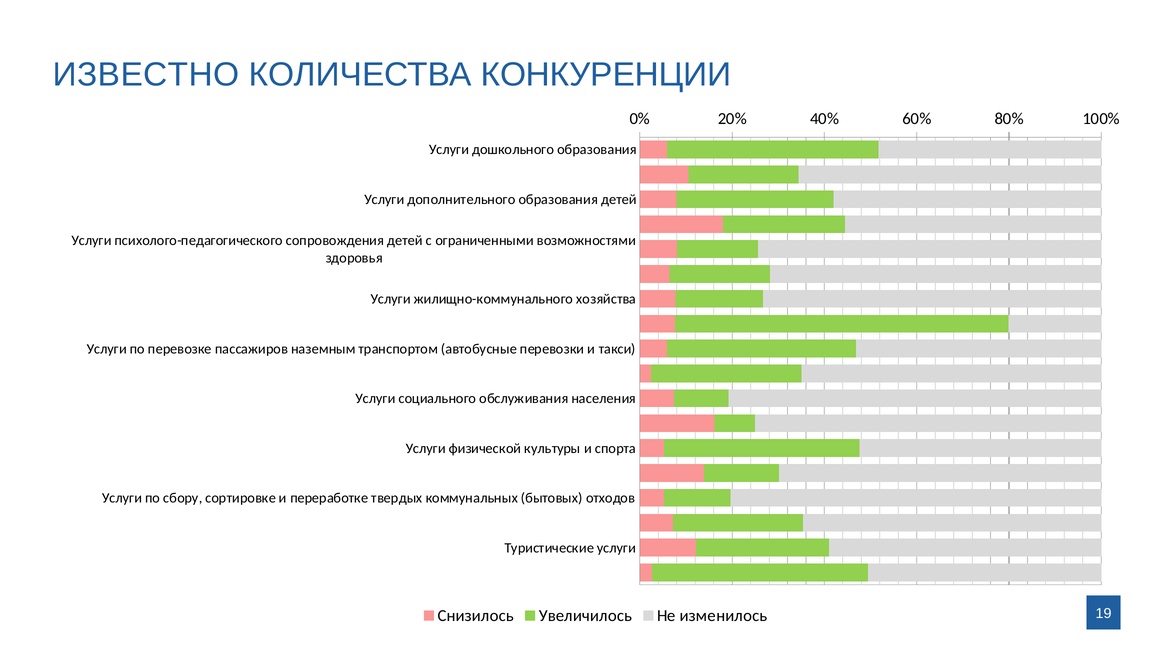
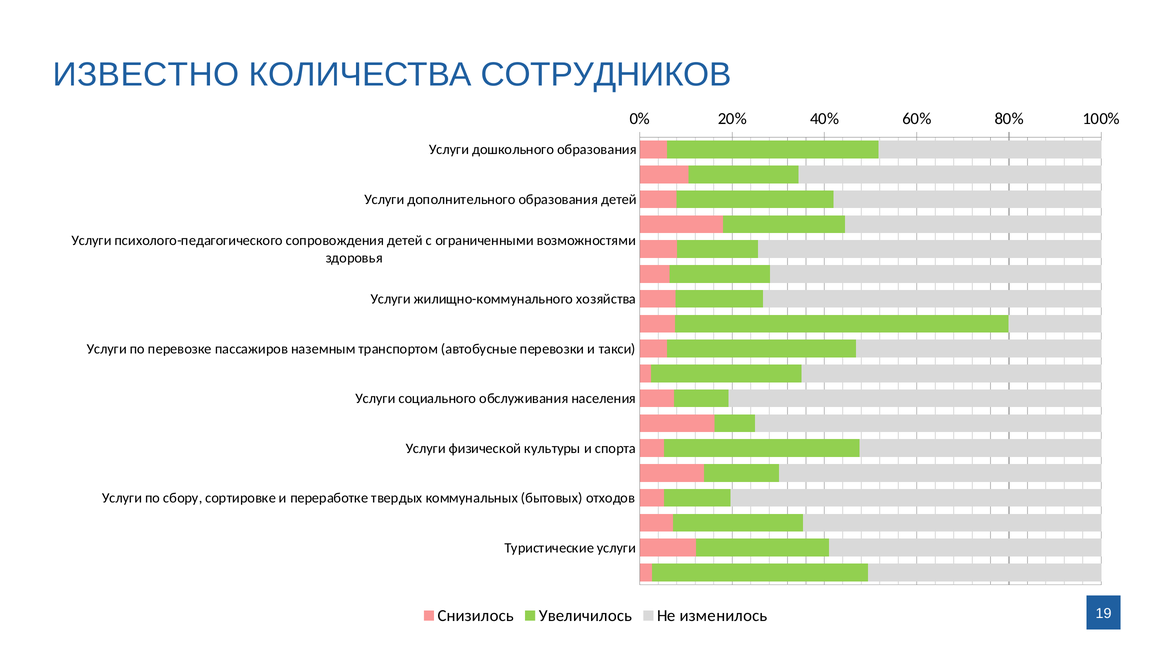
КОНКУРЕНЦИИ: КОНКУРЕНЦИИ -> СОТРУДНИКОВ (606, 75)
